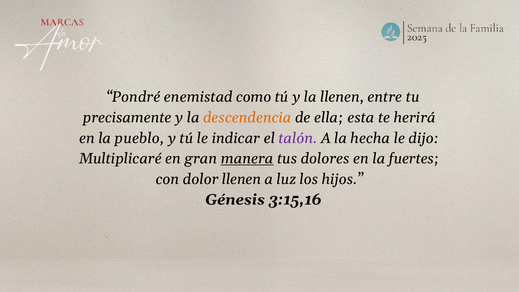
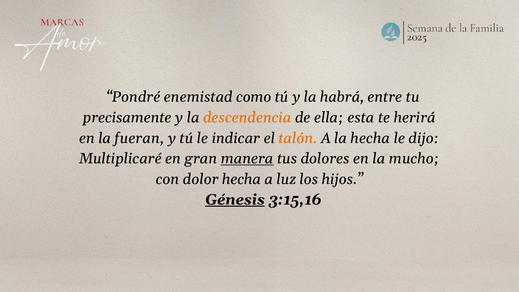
la llenen: llenen -> habrá (342, 97)
pueblo: pueblo -> fueran (139, 138)
talón colour: purple -> orange (298, 138)
fuertes: fuertes -> mucho (414, 159)
dolor llenen: llenen -> hecha (242, 179)
Génesis underline: none -> present (235, 200)
